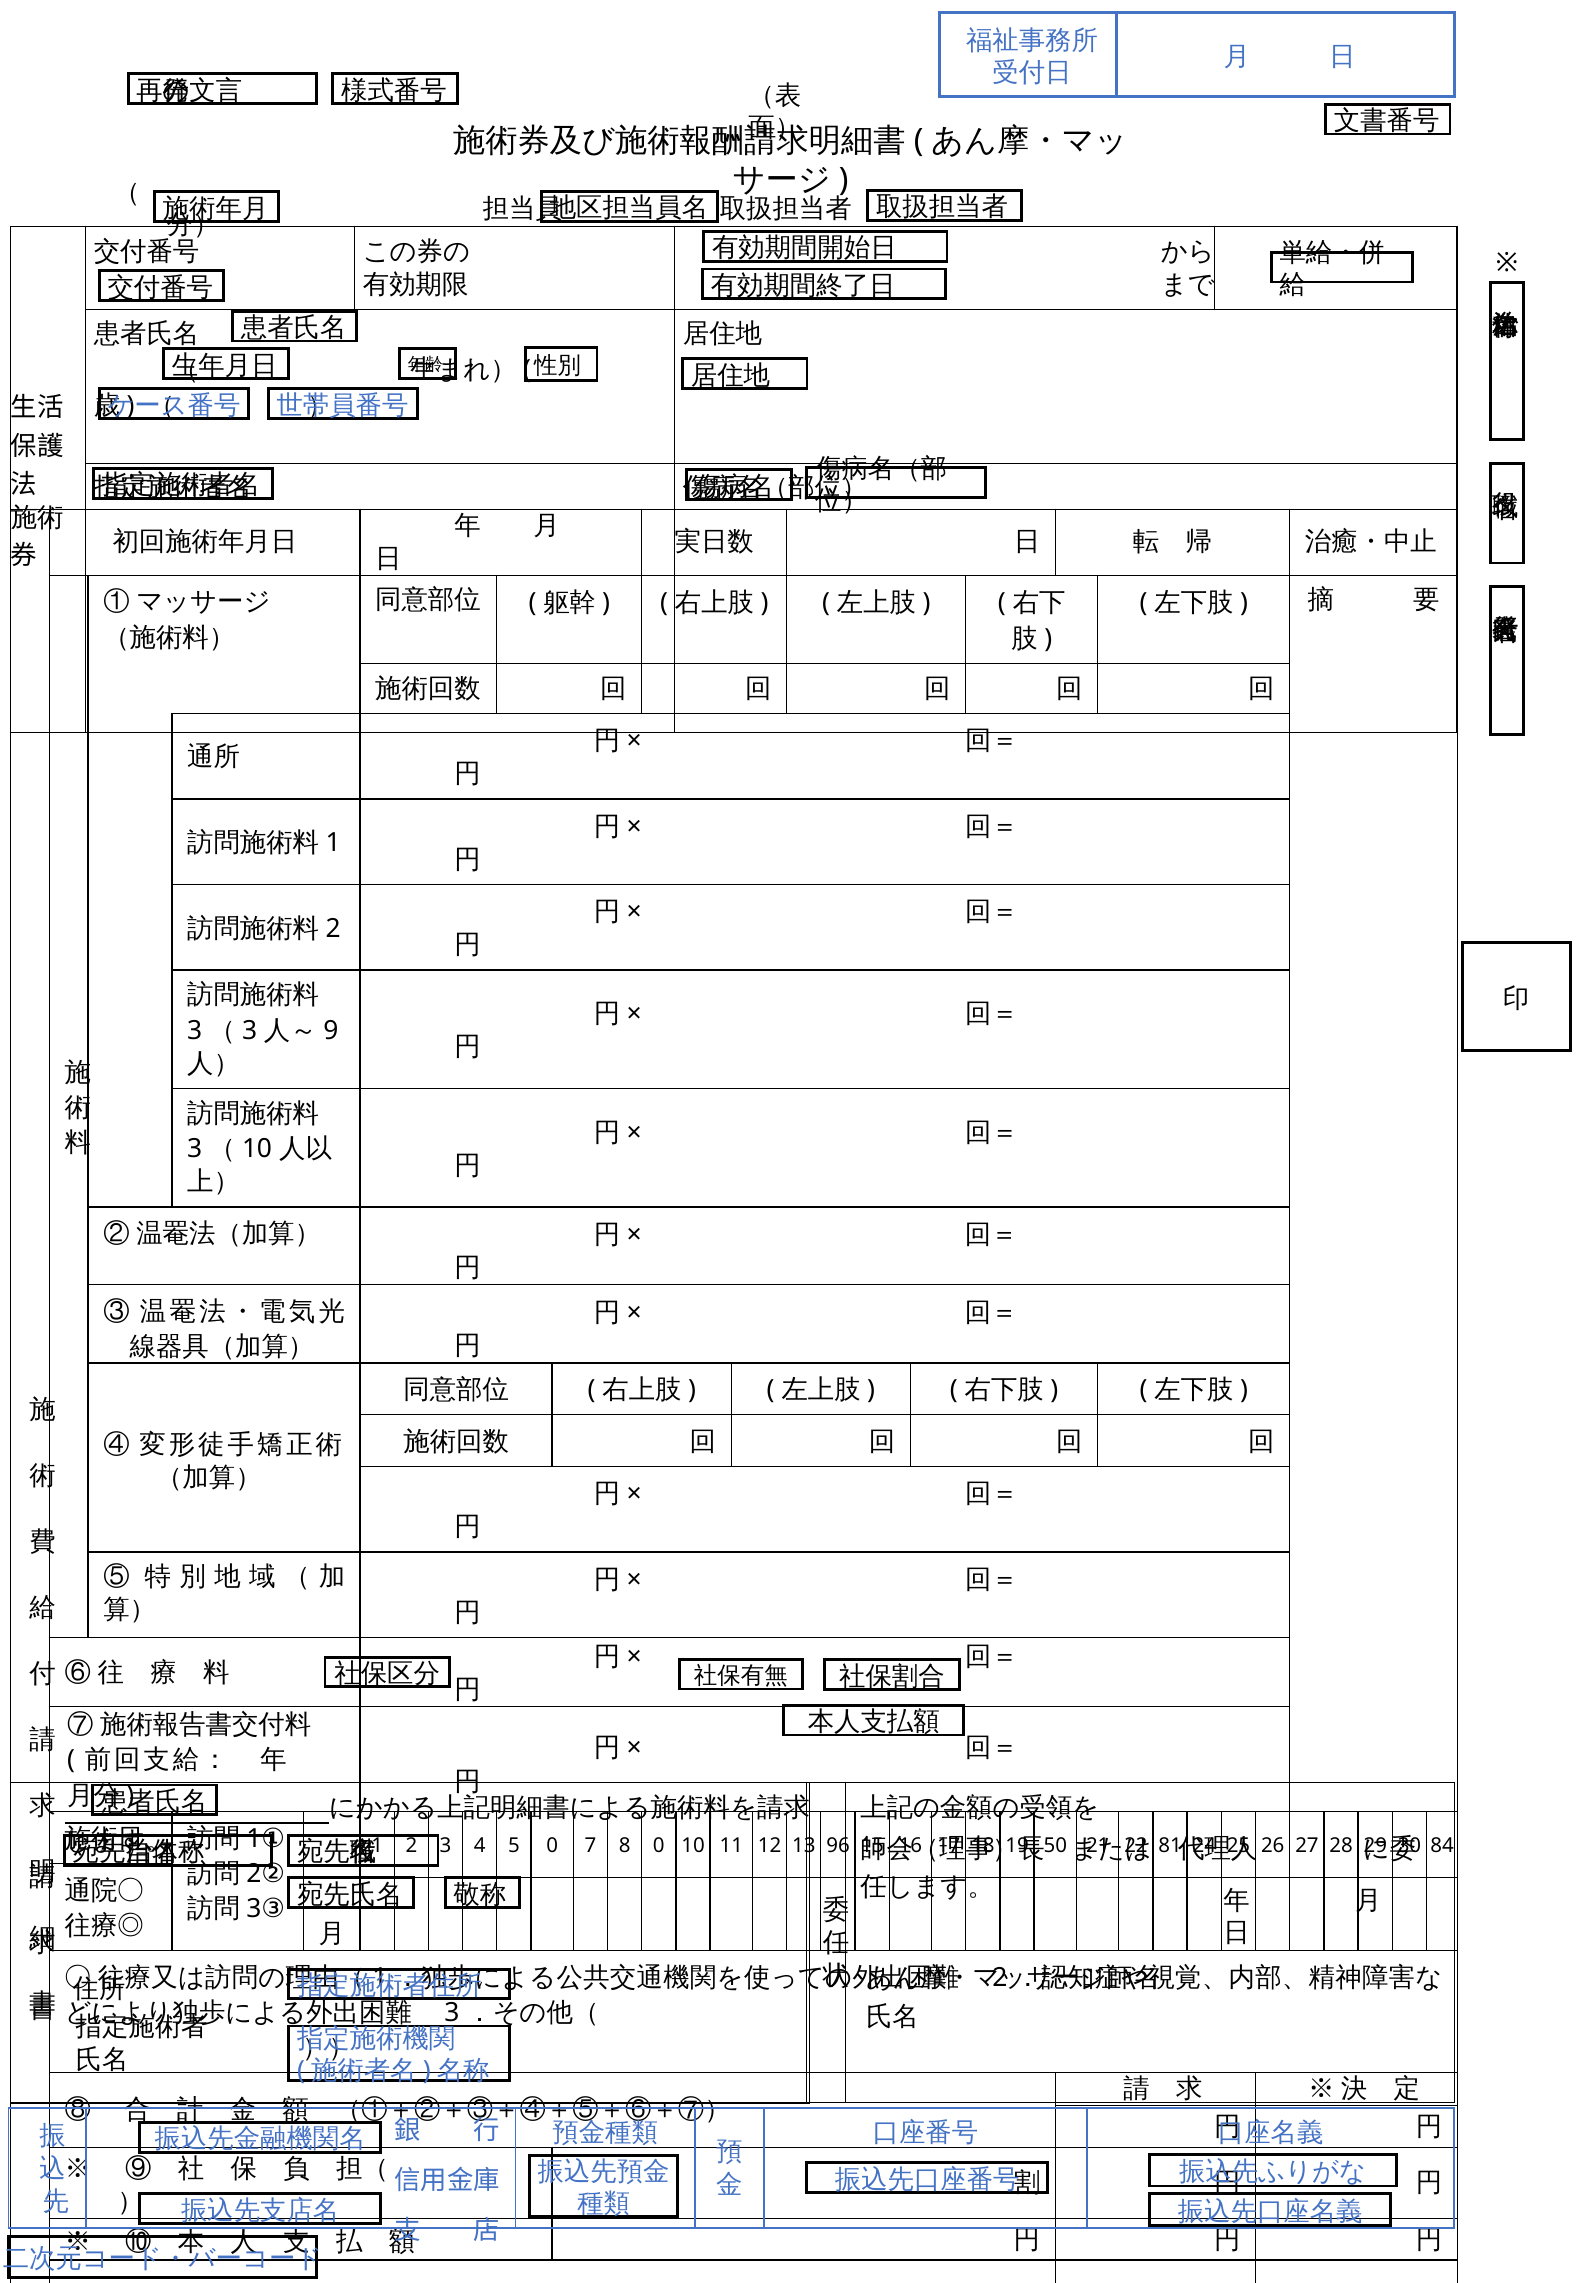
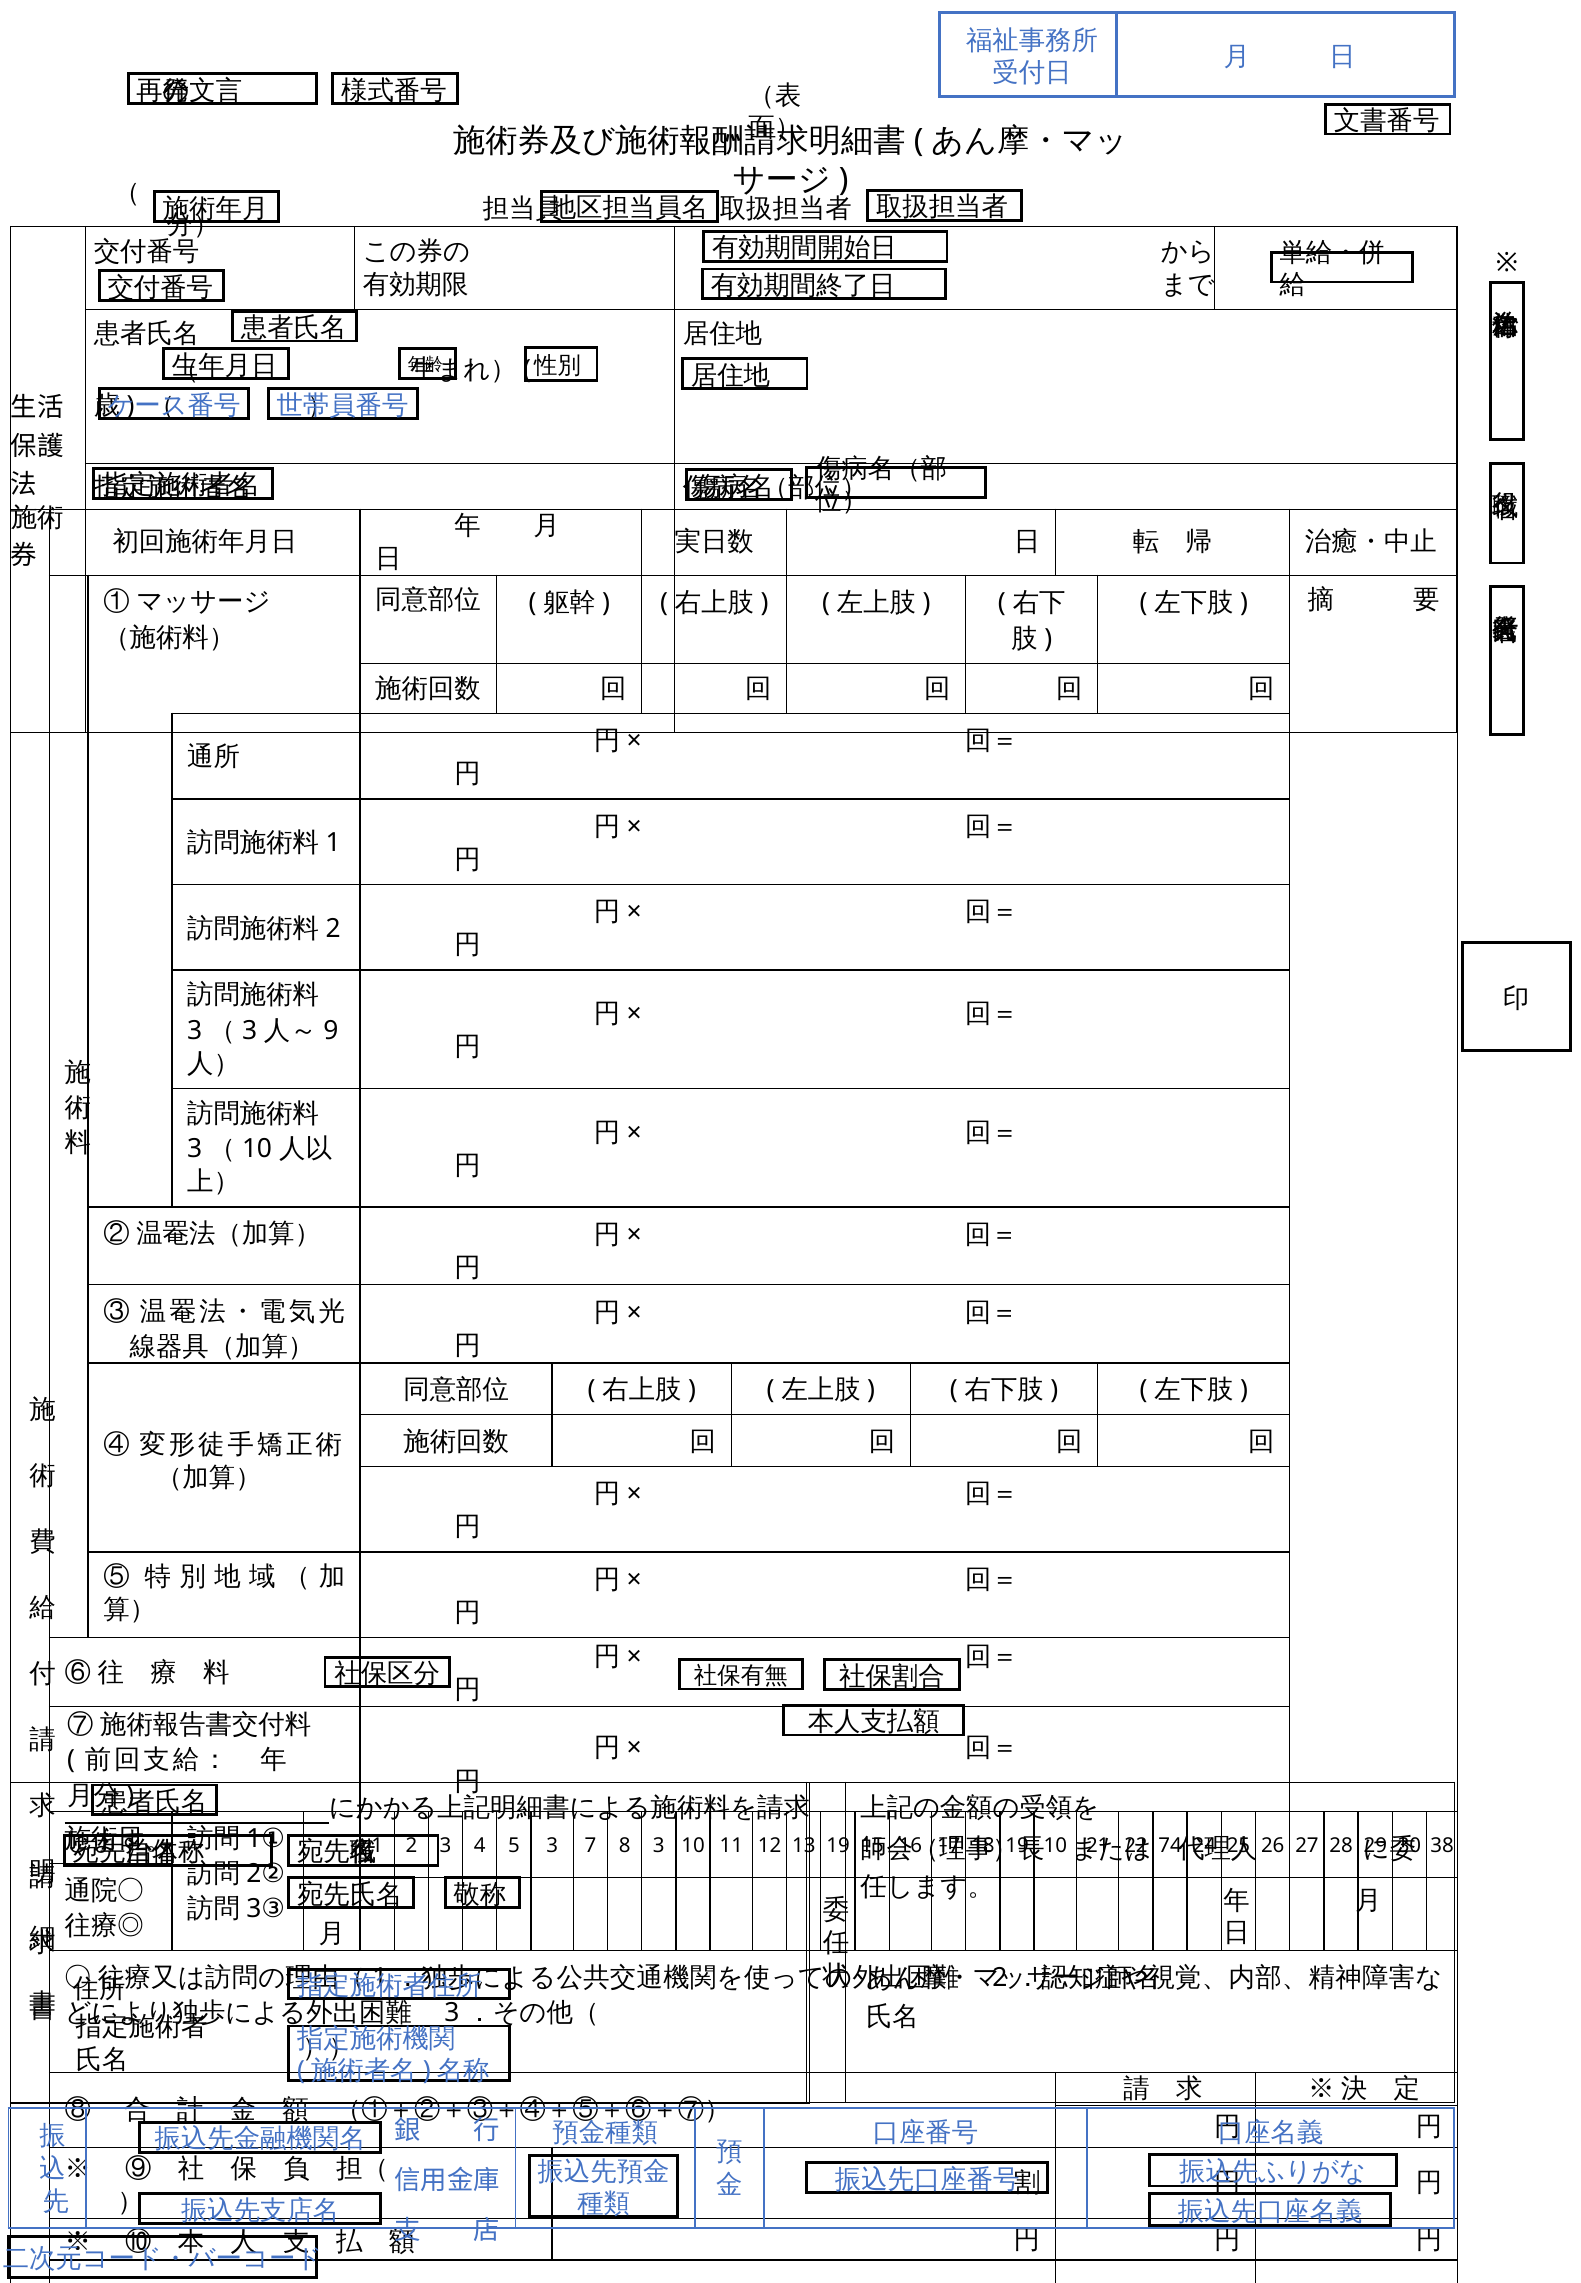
5 0: 0 -> 3 (552, 1846)
8 0: 0 -> 3 (659, 1846)
13 96: 96 -> 19 (838, 1846)
50: 50 -> 10 (1055, 1846)
81: 81 -> 74 (1170, 1846)
84: 84 -> 38 (1442, 1846)
